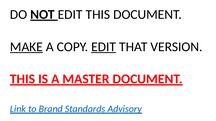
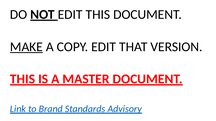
EDIT underline: present -> none (104, 47)
